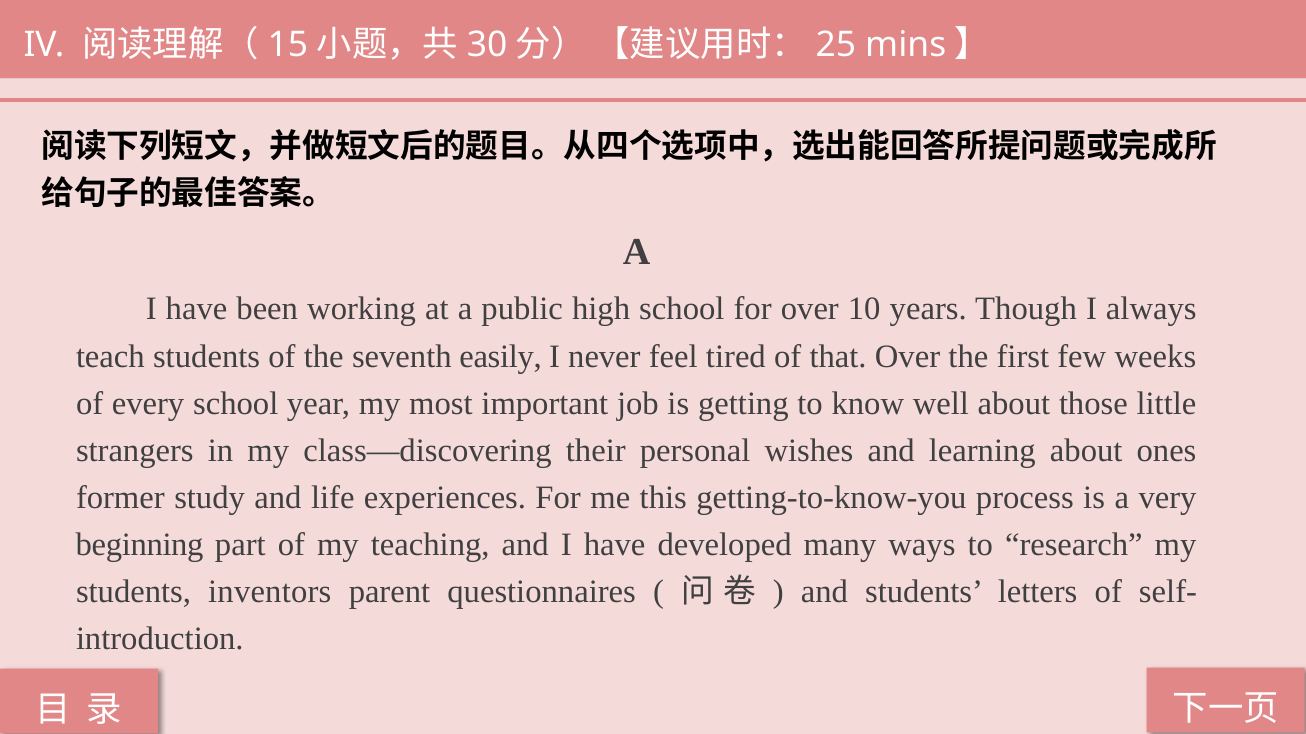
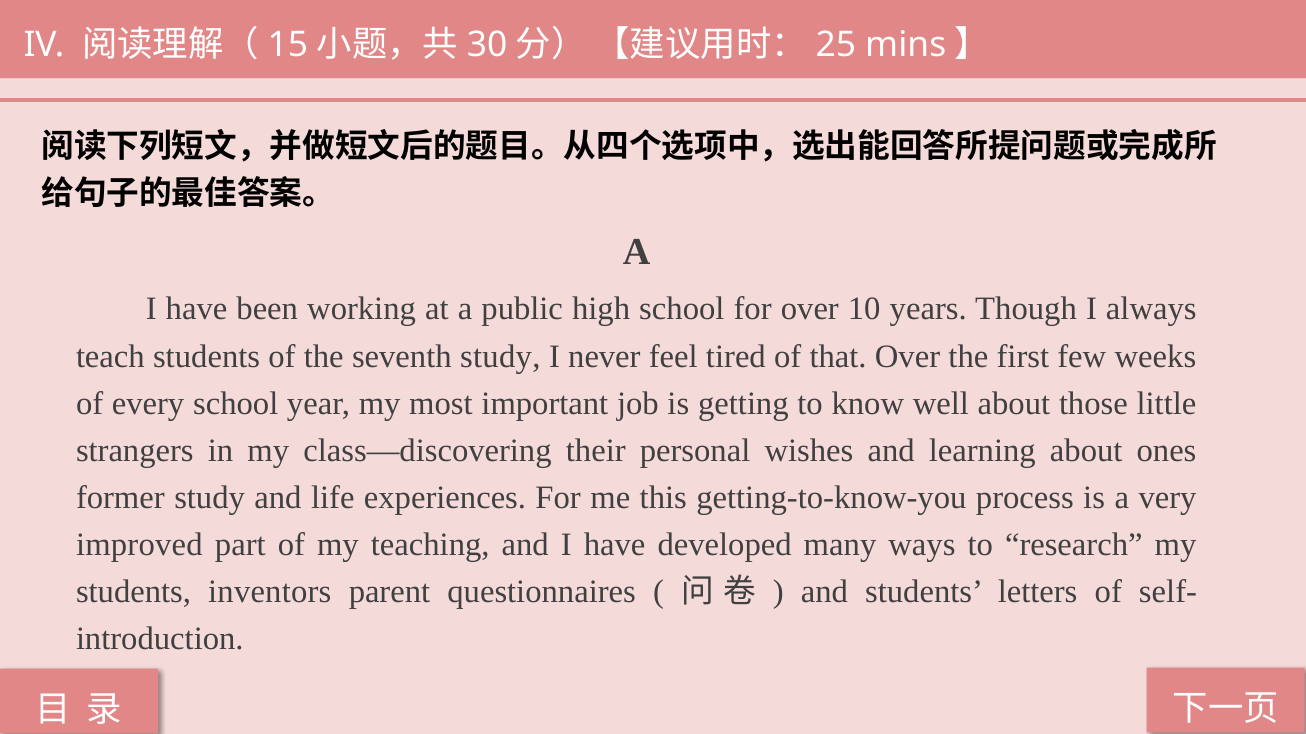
seventh easily: easily -> study (500, 357)
beginning: beginning -> improved (139, 545)
